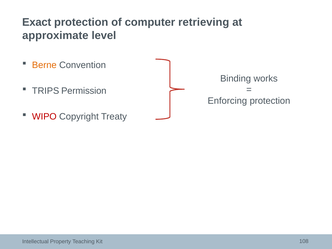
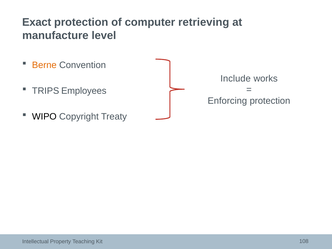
approximate: approximate -> manufacture (55, 35)
Binding: Binding -> Include (236, 79)
Permission: Permission -> Employees (84, 91)
WIPO colour: red -> black (44, 117)
